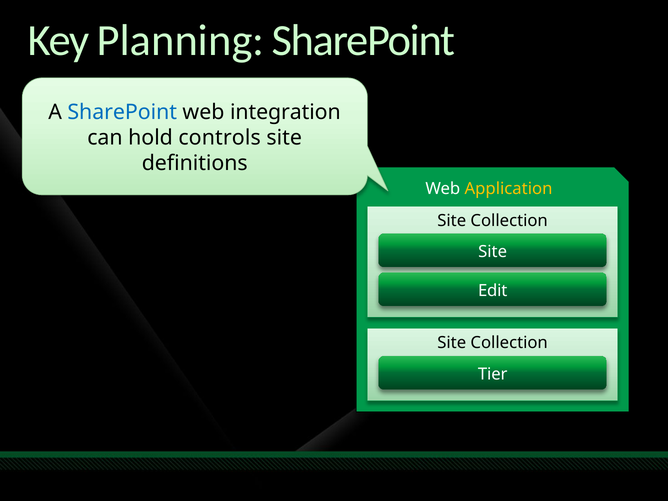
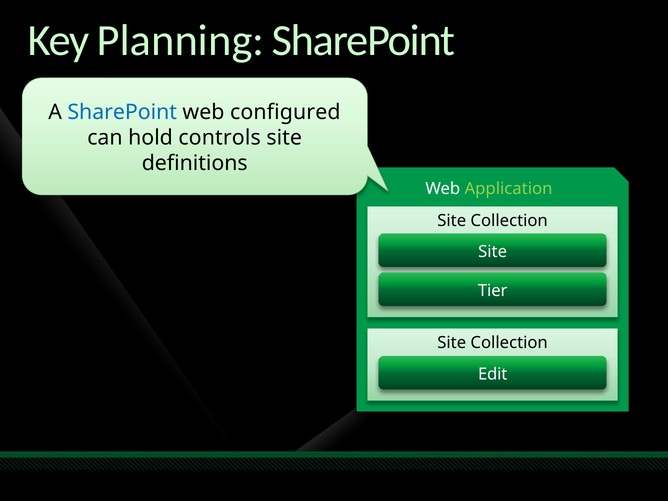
integration: integration -> configured (285, 112)
Application colour: yellow -> light green (509, 189)
Edit: Edit -> Tier (493, 291)
Tier: Tier -> Edit (493, 374)
